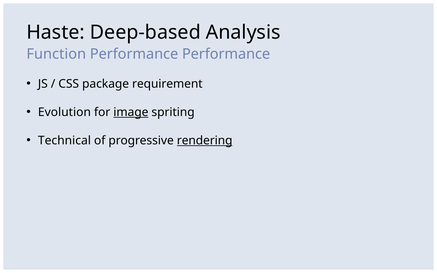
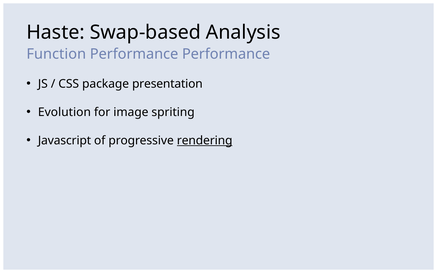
Deep-based: Deep-based -> Swap-based (145, 32)
requirement: requirement -> presentation (167, 84)
image underline: present -> none (131, 112)
Technical: Technical -> Javascript (65, 141)
